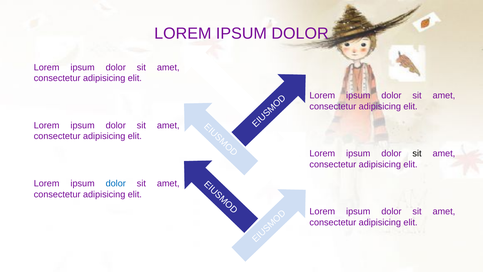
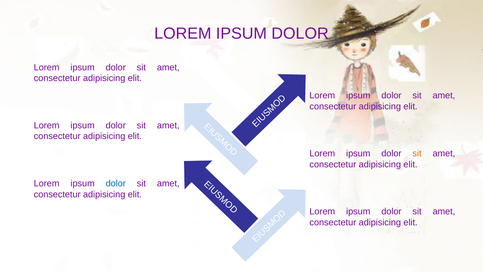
sit colour: black -> orange (417, 153)
